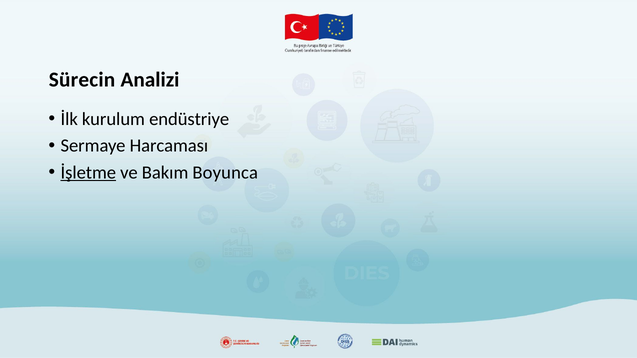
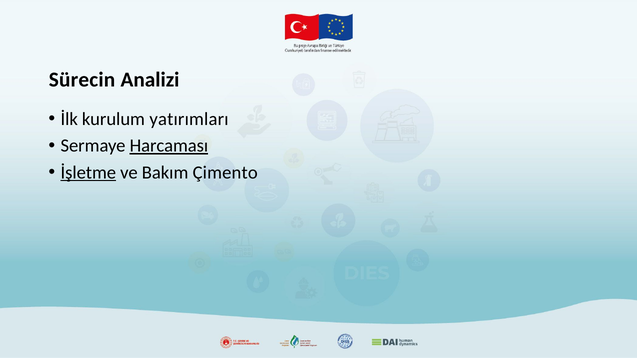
endüstriye: endüstriye -> yatırımları (189, 119)
Harcaması underline: none -> present (169, 146)
Boyunca: Boyunca -> Çimento (225, 173)
